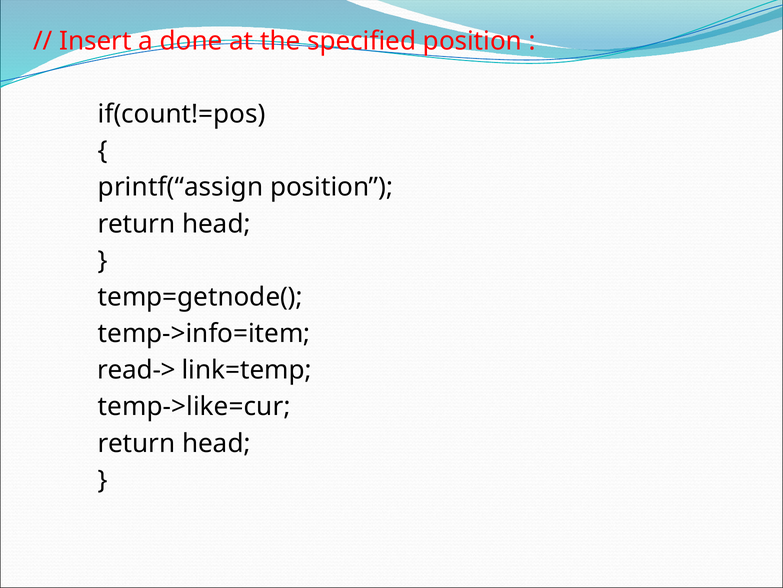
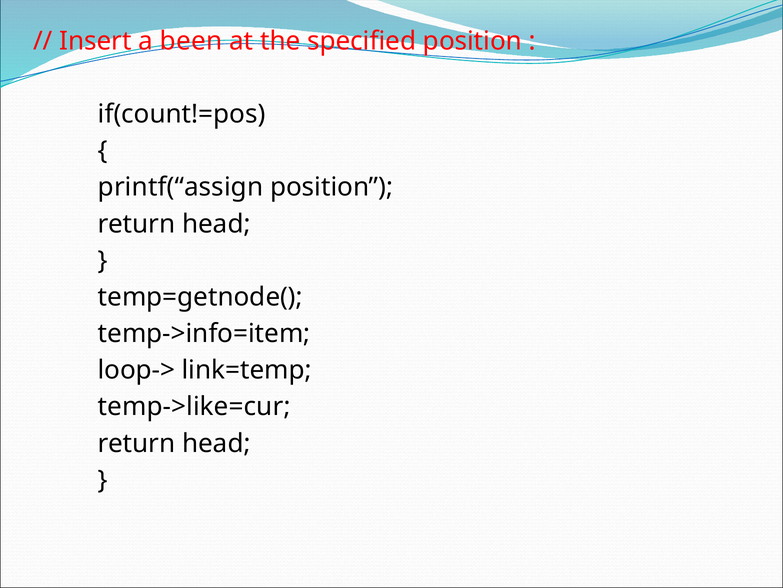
done: done -> been (191, 41)
read->: read-> -> loop-> (136, 370)
